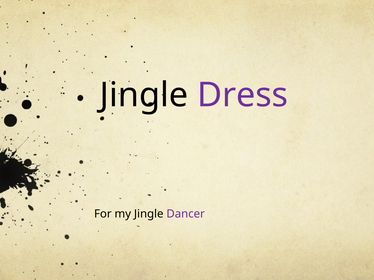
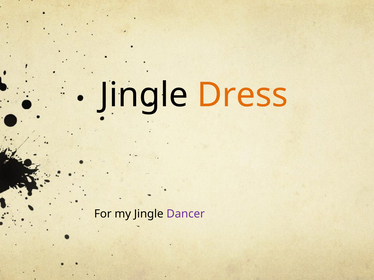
Dress colour: purple -> orange (243, 95)
